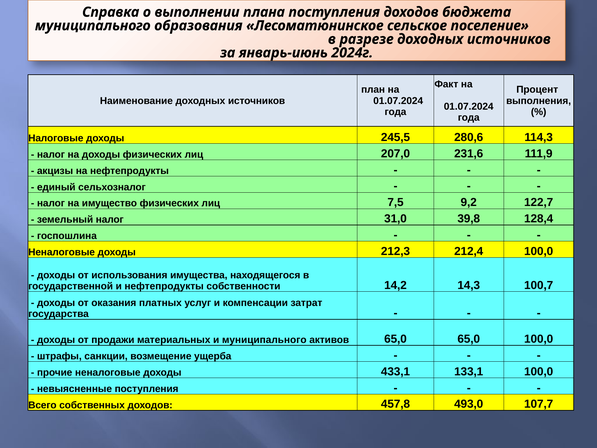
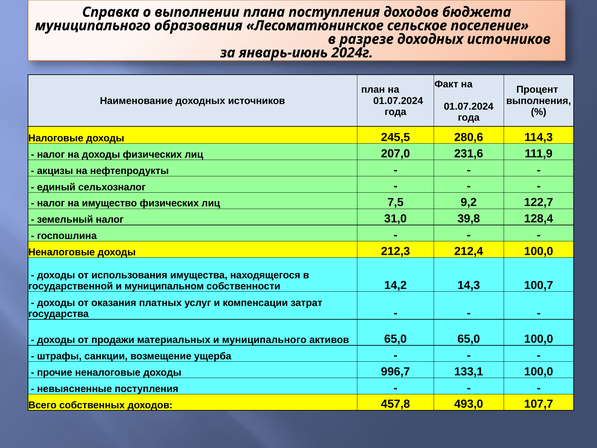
и нефтепродукты: нефтепродукты -> муниципальном (164, 286)
433,1: 433,1 -> 996,7 (396, 371)
